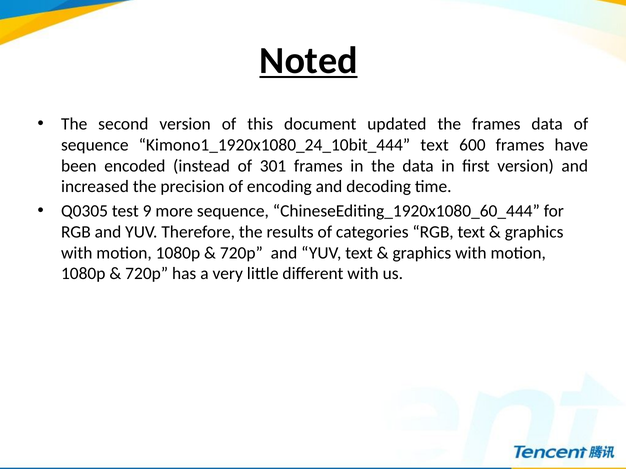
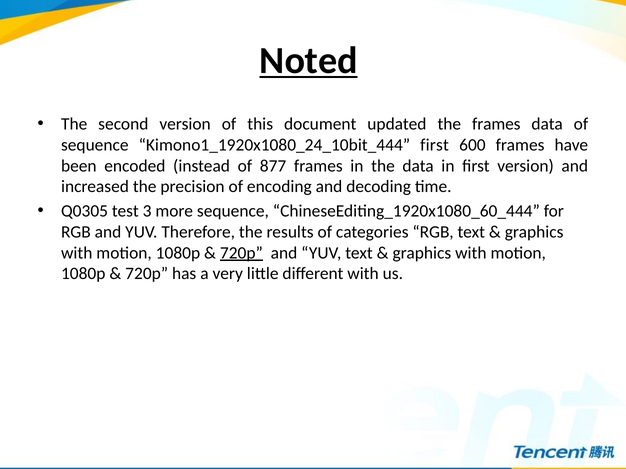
Kimono1_1920x1080_24_10bit_444 text: text -> first (435, 145)
301: 301 -> 877 (273, 166)
9: 9 -> 3 (147, 211)
720p underline: none -> present (241, 253)
